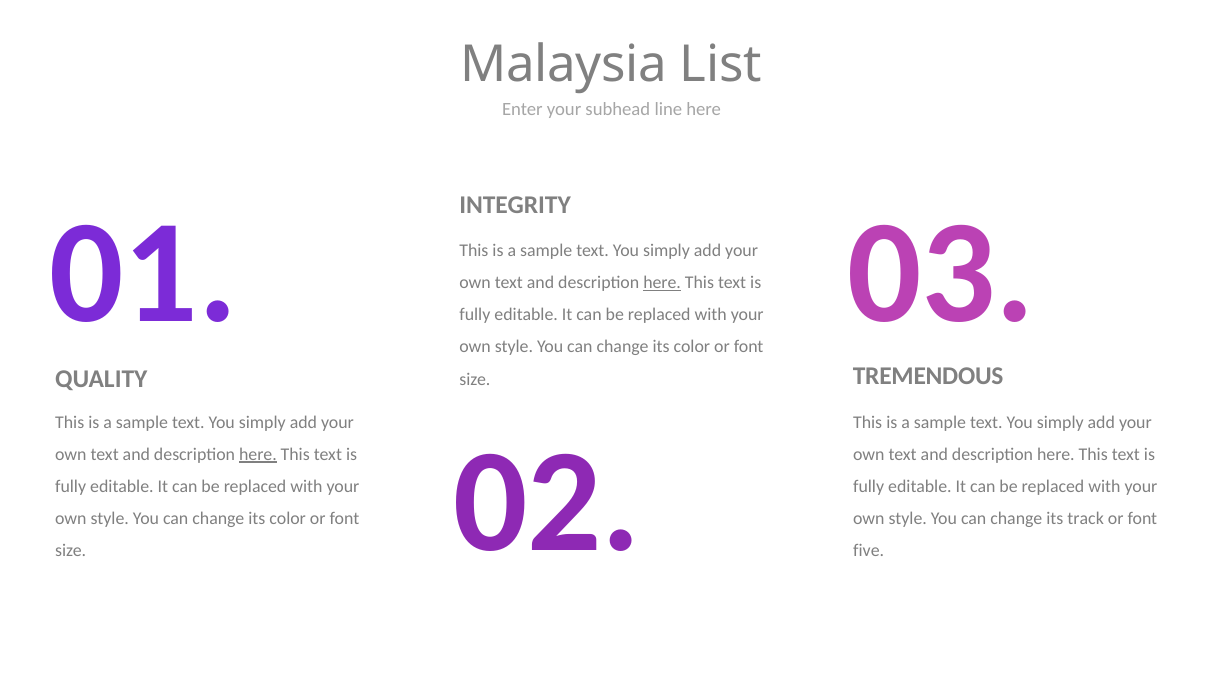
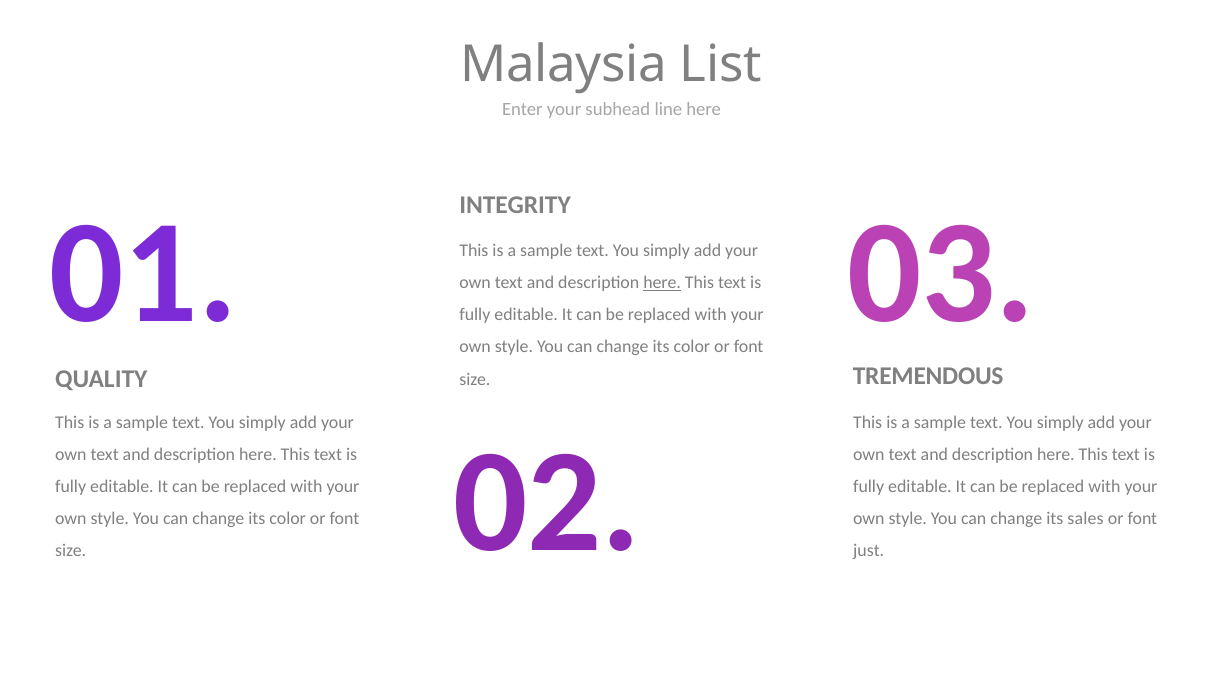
here underline: present -> none (258, 454)
track: track -> sales (1086, 519)
five: five -> just (869, 551)
